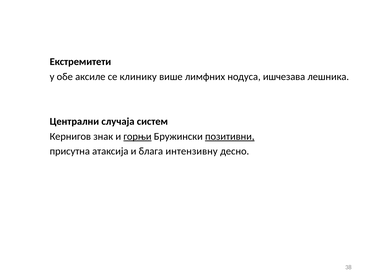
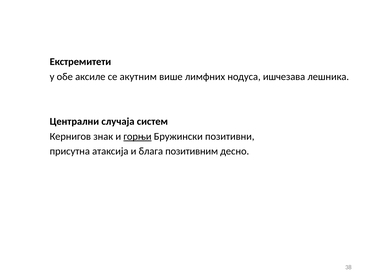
клинику: клинику -> акутним (138, 77)
позитивни underline: present -> none (230, 137)
интензивну: интензивну -> позитивним (192, 152)
